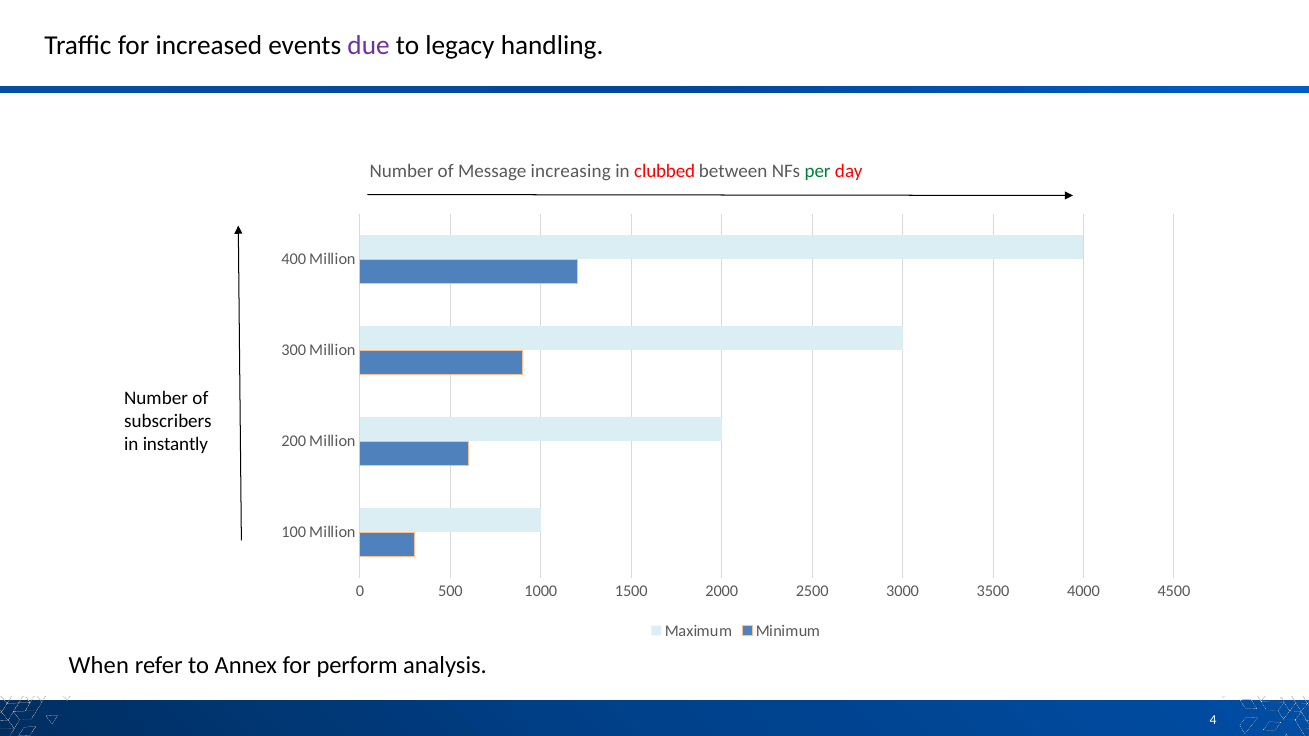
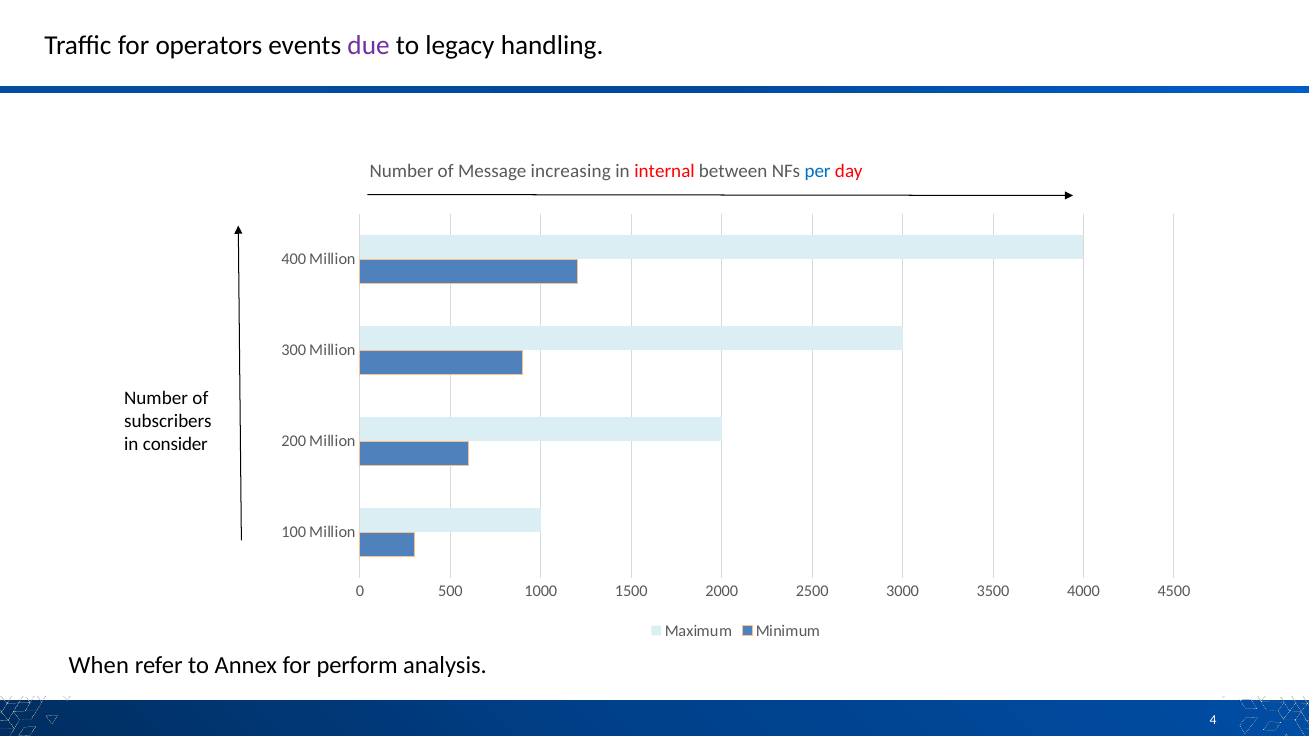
increased: increased -> operators (209, 46)
clubbed: clubbed -> internal (665, 171)
per colour: green -> blue (818, 171)
instantly: instantly -> consider (175, 444)
